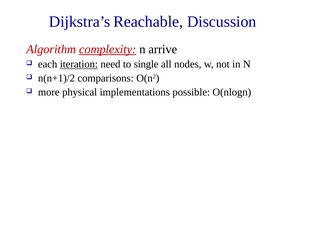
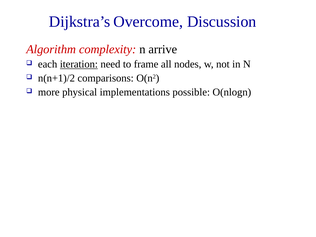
Reachable: Reachable -> Overcome (148, 22)
complexity underline: present -> none (108, 49)
single: single -> frame (146, 64)
